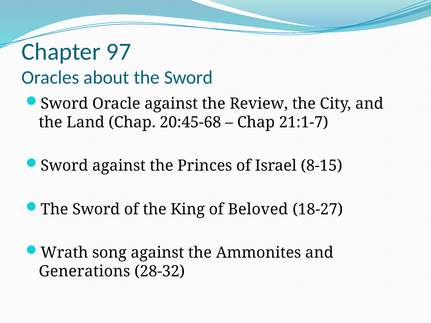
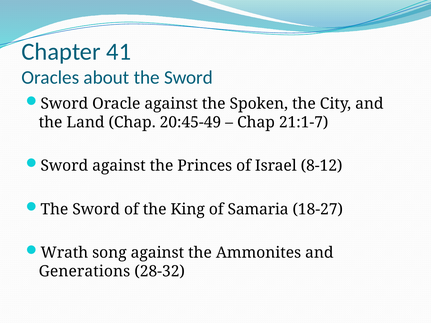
97: 97 -> 41 (119, 52)
Review: Review -> Spoken (259, 104)
20:45-68: 20:45-68 -> 20:45-49 (190, 122)
8-15: 8-15 -> 8-12 (322, 166)
Beloved: Beloved -> Samaria (258, 210)
